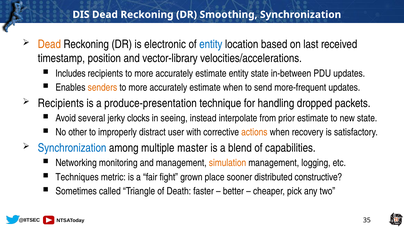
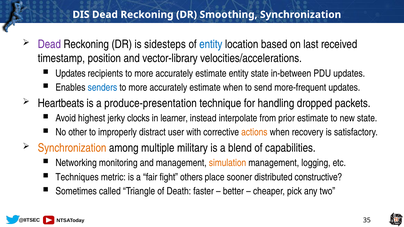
Dead colour: orange -> purple (49, 44)
electronic: electronic -> sidesteps (165, 44)
Includes: Includes -> Updates (71, 74)
senders colour: orange -> blue (102, 88)
Recipients: Recipients -> Heartbeats (61, 103)
several: several -> highest (92, 118)
seeing: seeing -> learner (174, 118)
Synchronization colour: blue -> orange (72, 148)
master: master -> military (192, 148)
grown: grown -> others (191, 177)
